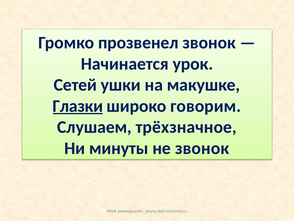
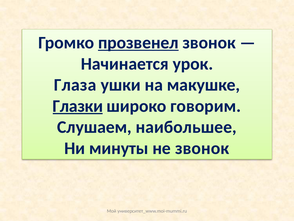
прозвенел underline: none -> present (138, 43)
Сетей: Сетей -> Глаза (75, 85)
трёхзначное: трёхзначное -> наибольшее (186, 127)
